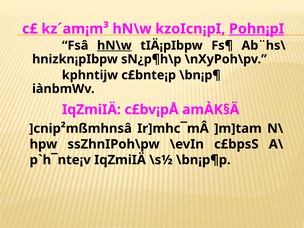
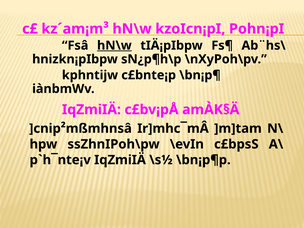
Pohn¡pI underline: present -> none (257, 29)
